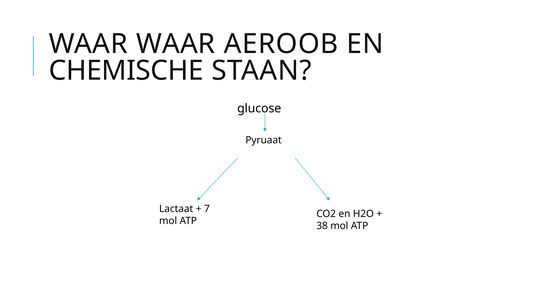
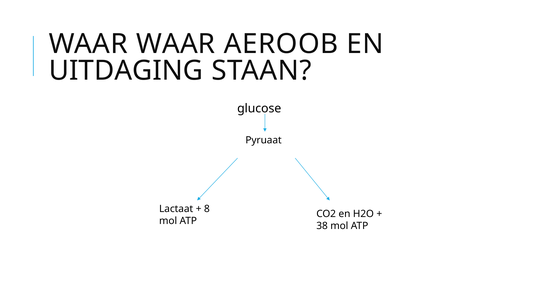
CHEMISCHE: CHEMISCHE -> UITDAGING (126, 71)
7: 7 -> 8 (207, 209)
